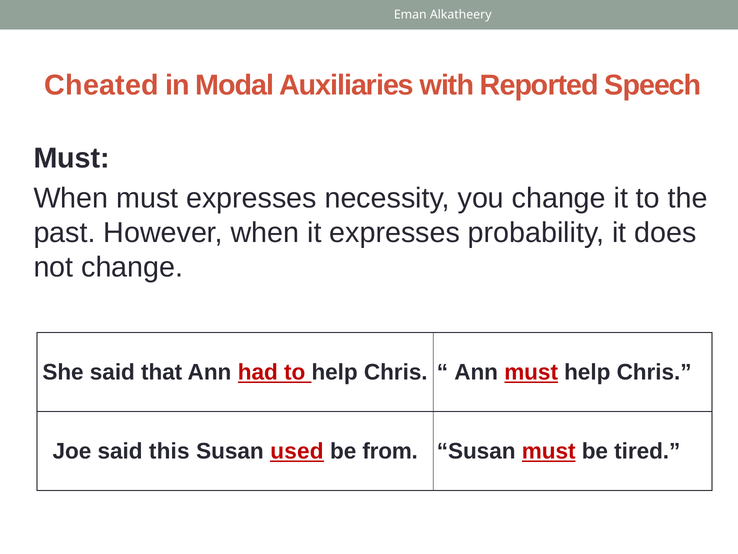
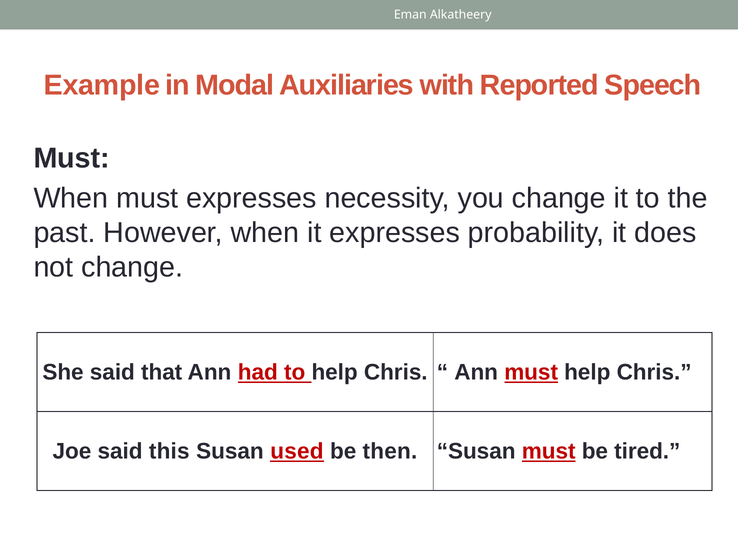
Cheated: Cheated -> Example (102, 85)
from: from -> then (390, 451)
